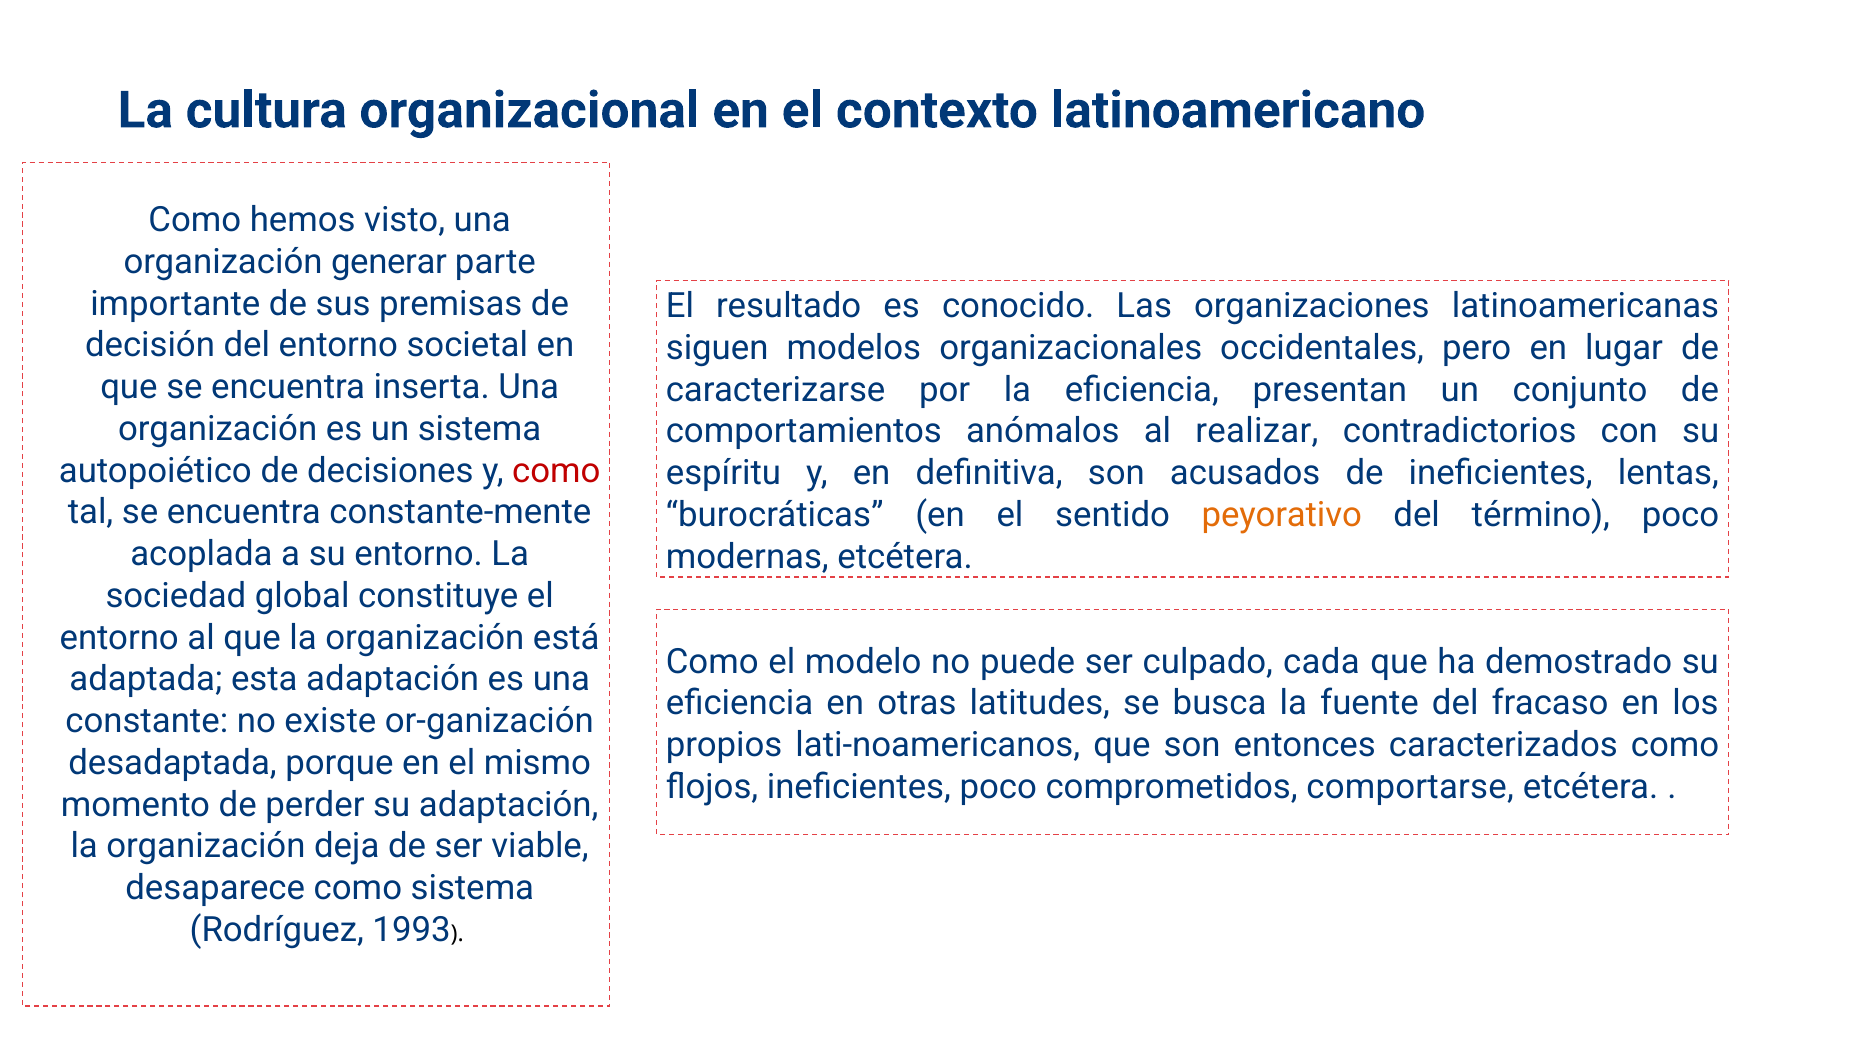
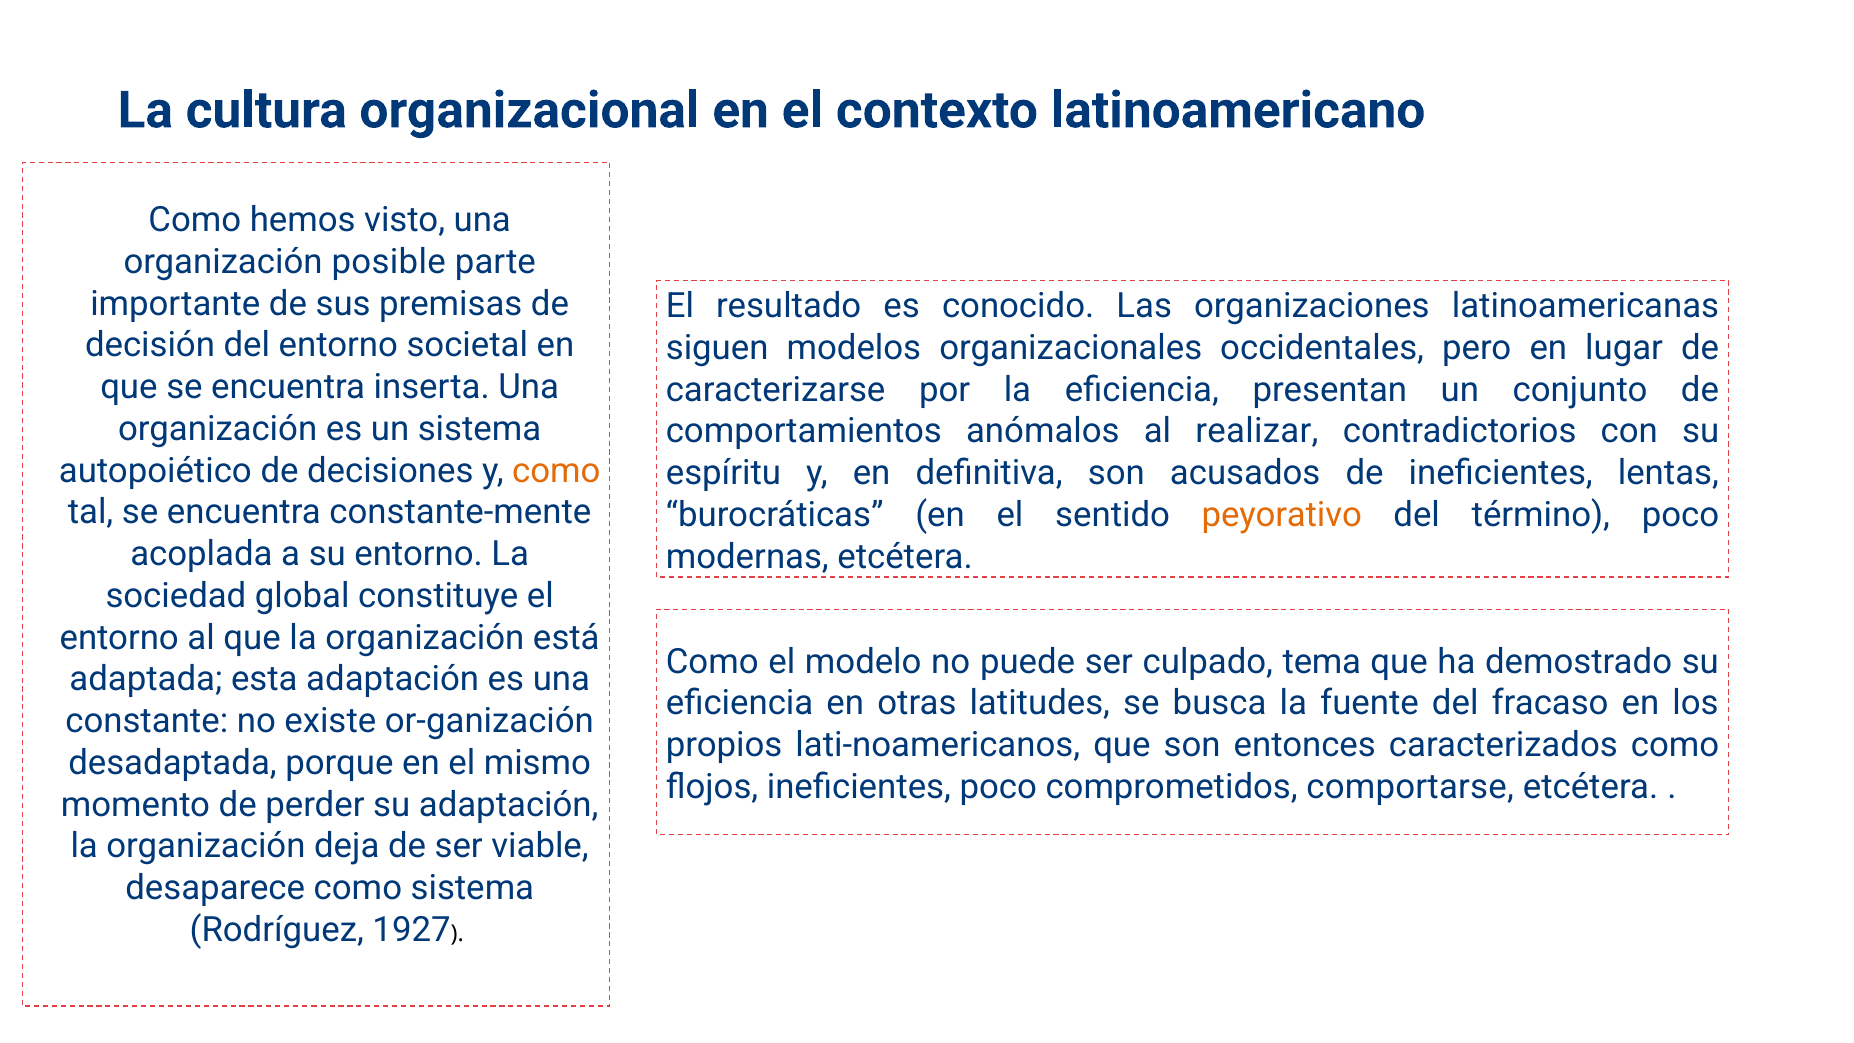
generar: generar -> posible (389, 262)
como colour: red -> orange (556, 471)
cada: cada -> tema (1322, 662)
1993: 1993 -> 1927 (412, 930)
